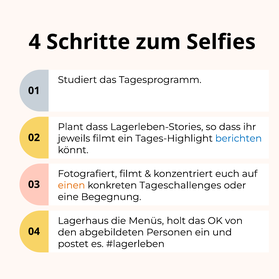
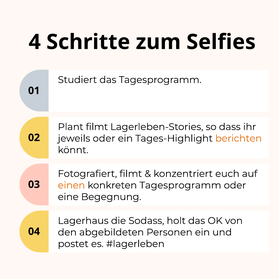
Plant dass: dass -> filmt (97, 127)
jeweils filmt: filmt -> oder (104, 138)
berichten colour: blue -> orange (239, 138)
konkreten Tageschallenges: Tageschallenges -> Tagesprogramm (180, 185)
Menüs: Menüs -> Sodass (146, 221)
